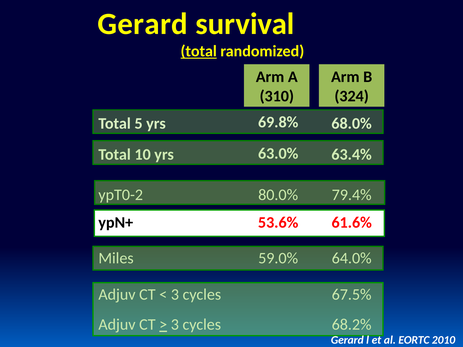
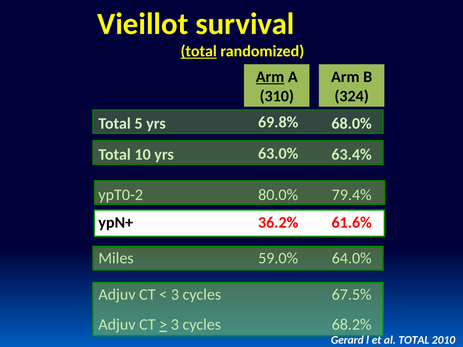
Gerard: Gerard -> Vieillot (143, 24)
Arm underline: none -> present (270, 77)
53.6%: 53.6% -> 36.2% (278, 223)
al EORTC: EORTC -> TOTAL (414, 340)
